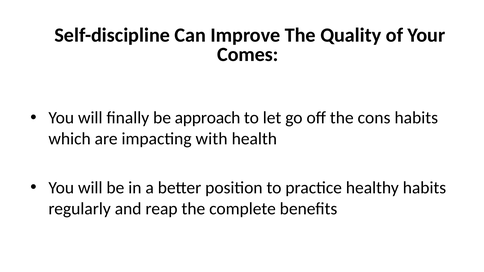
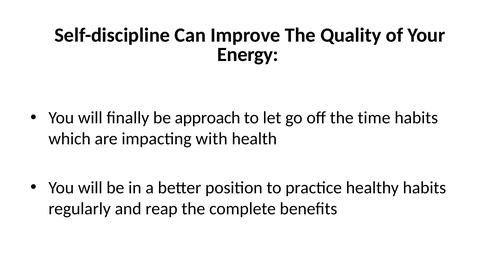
Comes: Comes -> Energy (248, 55)
cons: cons -> time (374, 118)
